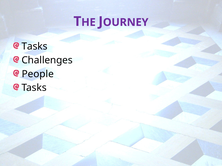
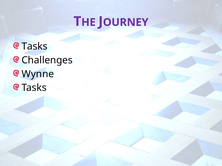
People: People -> Wynne (38, 74)
